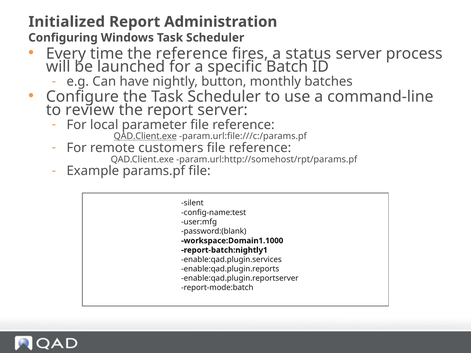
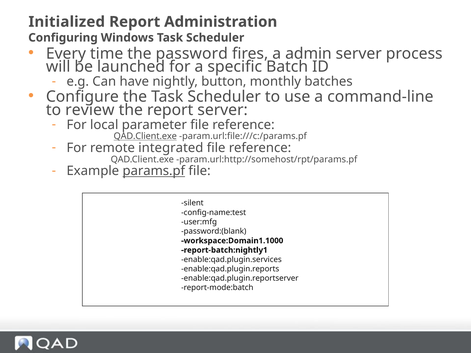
the reference: reference -> password (192, 54)
status: status -> admin (308, 54)
customers: customers -> integrated (171, 148)
params.pf underline: none -> present (154, 171)
